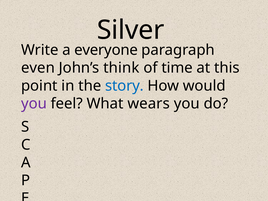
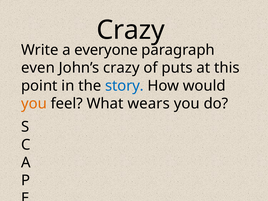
Silver: Silver -> Crazy (131, 30)
John’s think: think -> crazy (121, 68)
time: time -> puts (177, 68)
you colour: purple -> orange (34, 104)
